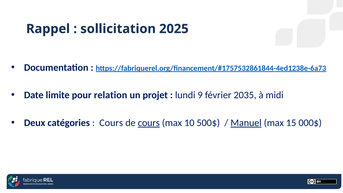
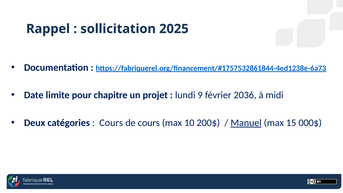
relation: relation -> chapitre (111, 95)
2035: 2035 -> 2036 (245, 95)
cours underline: present -> none (149, 123)
500$: 500$ -> 200$ (208, 123)
